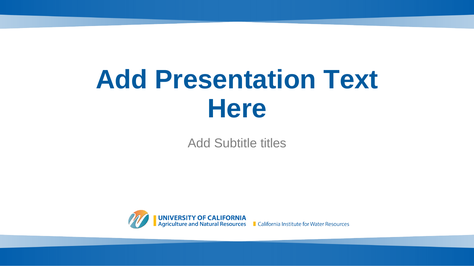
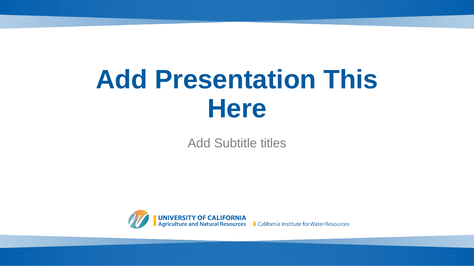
Text: Text -> This (351, 80)
